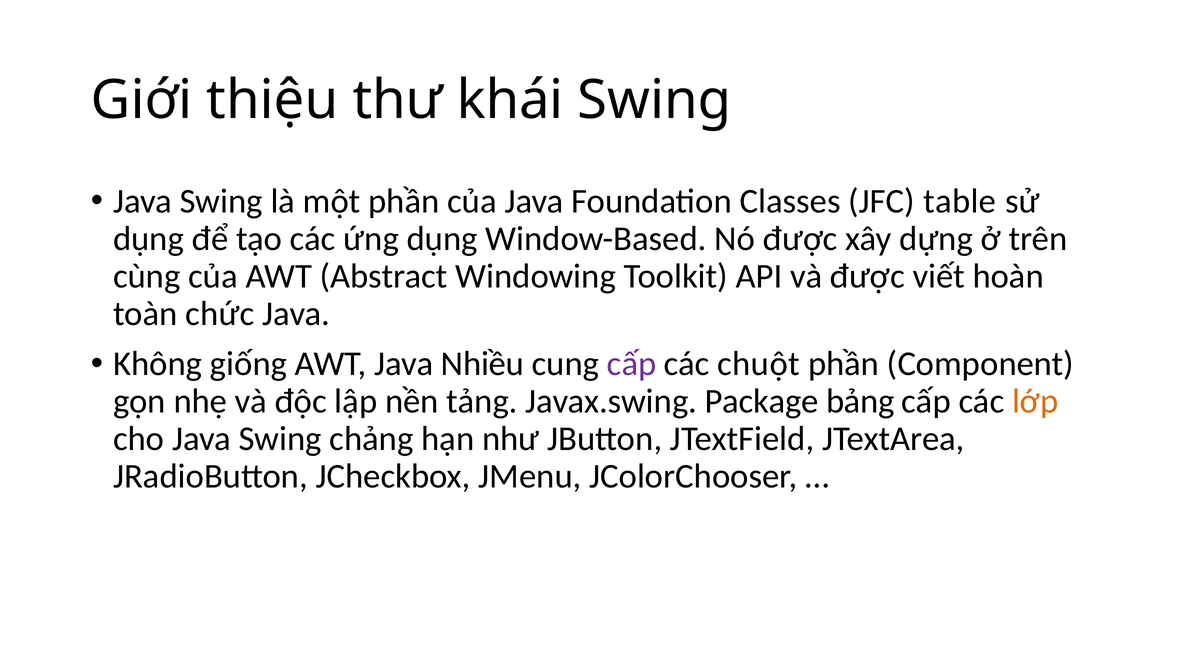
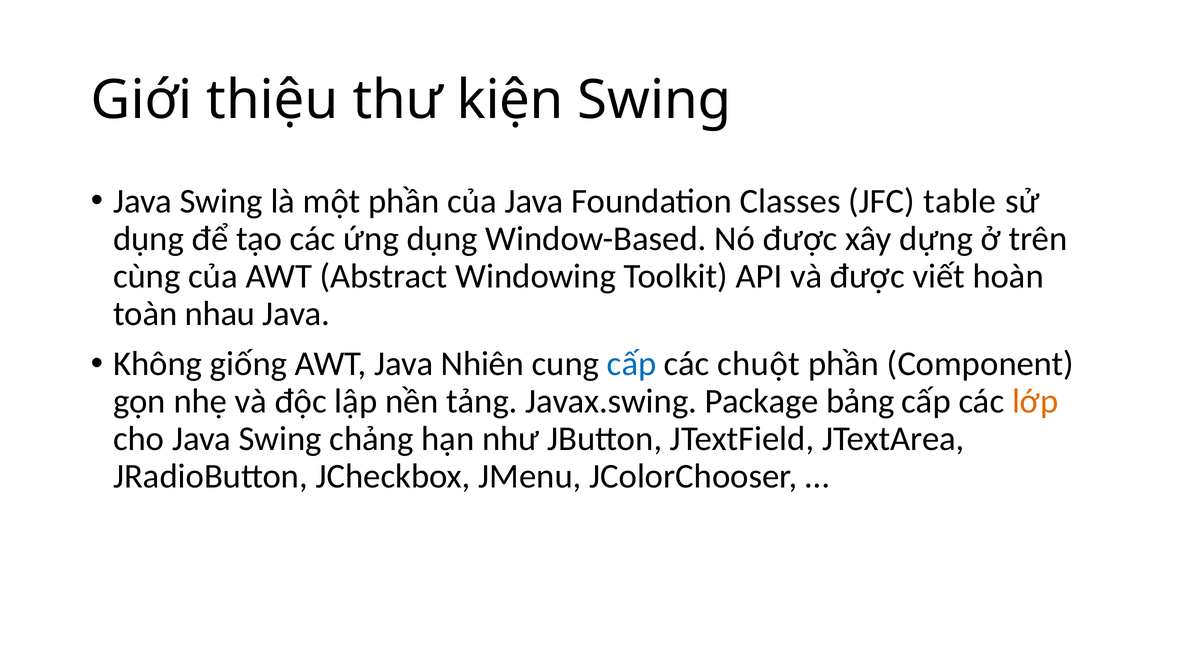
khái: khái -> kiện (510, 100)
chức: chức -> nhau (220, 314)
Nhiều: Nhiều -> Nhiên (483, 364)
cấp colour: purple -> blue (632, 364)
